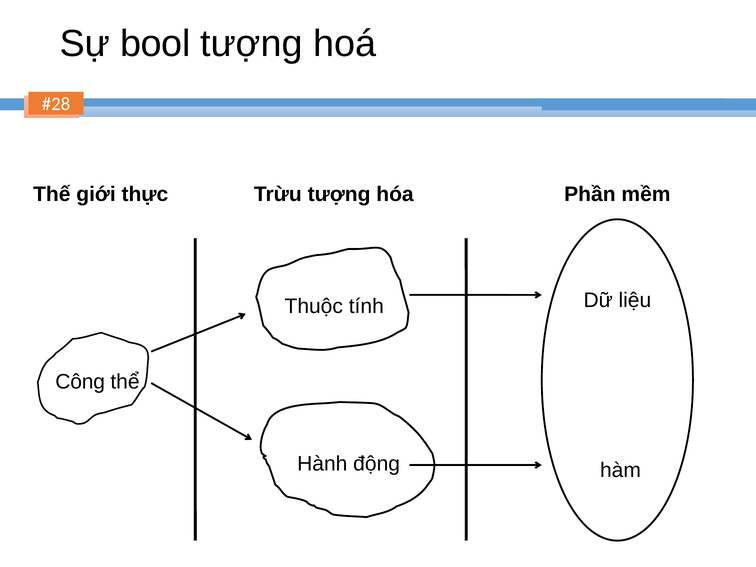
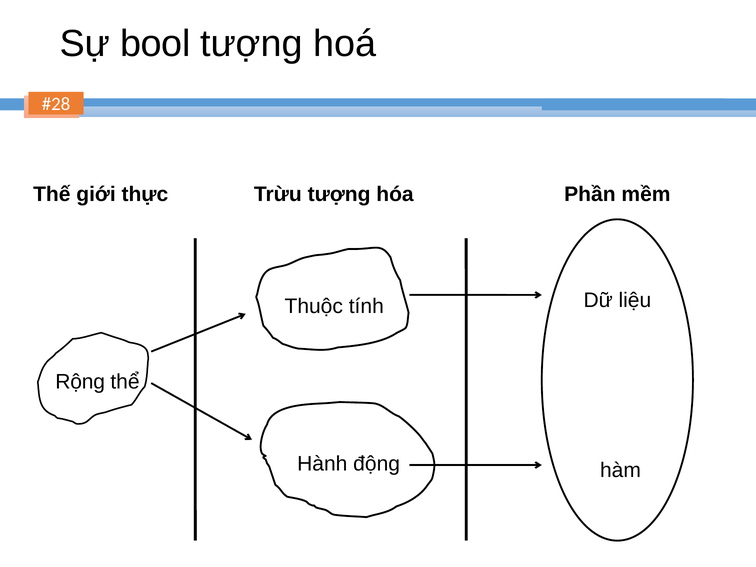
Công: Công -> Rộng (80, 382)
